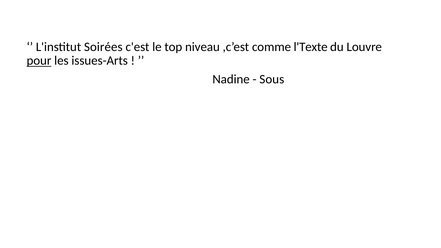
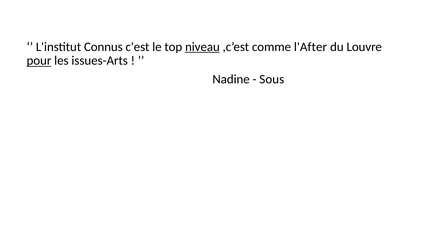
Soirées: Soirées -> Connus (103, 47)
niveau underline: none -> present (202, 47)
l'Texte: l'Texte -> l'After (310, 47)
